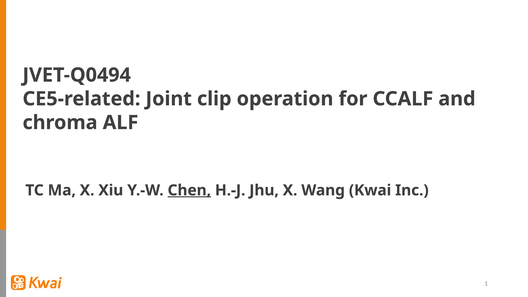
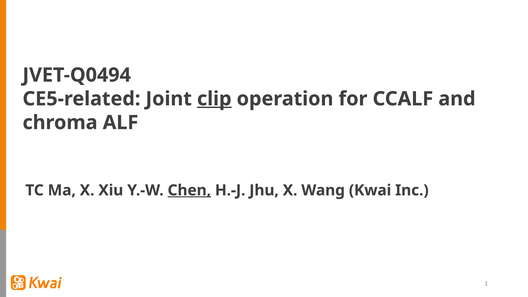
clip underline: none -> present (214, 99)
